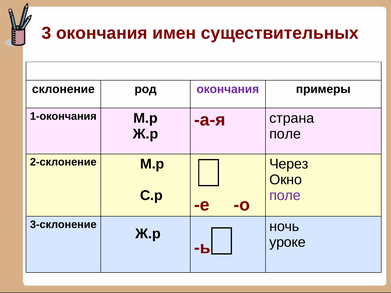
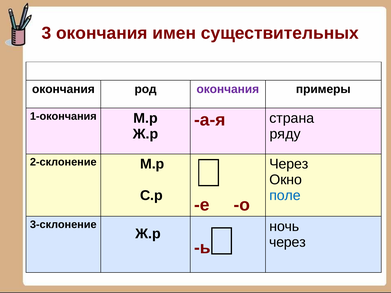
склонение: склонение -> окончания (63, 89)
поле: поле -> ряду (285, 134)
поле colour: purple -> blue (285, 196)
уроке: уроке -> через (287, 242)
